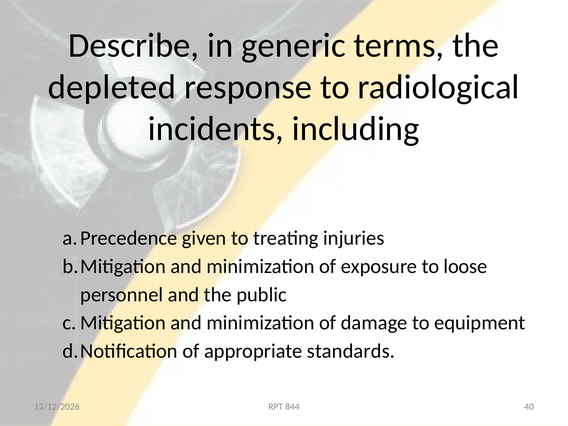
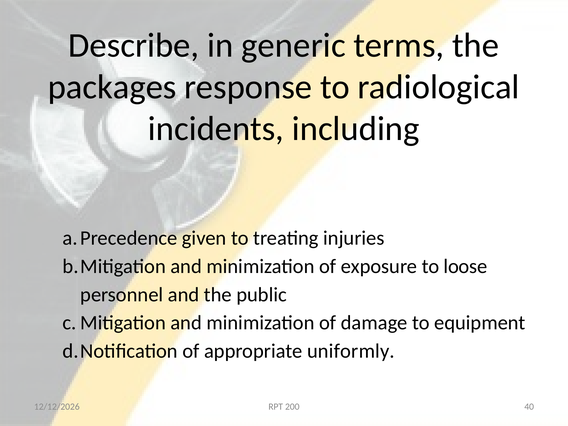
depleted: depleted -> packages (112, 87)
standards: standards -> uniformly (351, 351)
844: 844 -> 200 (292, 407)
